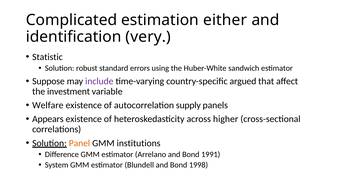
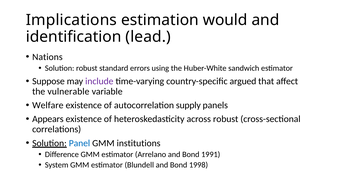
Complicated: Complicated -> Implications (71, 20)
either: either -> would (225, 20)
very: very -> lead (148, 37)
Statistic: Statistic -> Nations (47, 57)
investment: investment -> vulnerable (68, 92)
across higher: higher -> robust (226, 120)
Panel colour: orange -> blue (79, 144)
